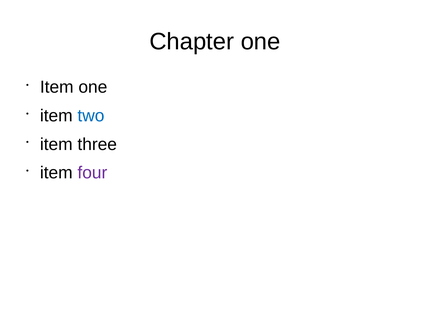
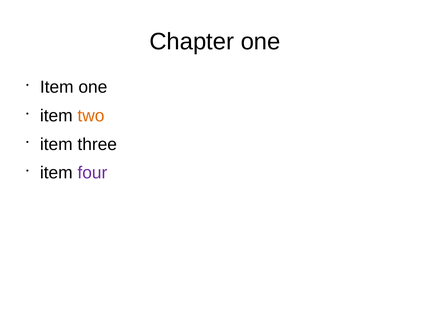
two colour: blue -> orange (91, 116)
